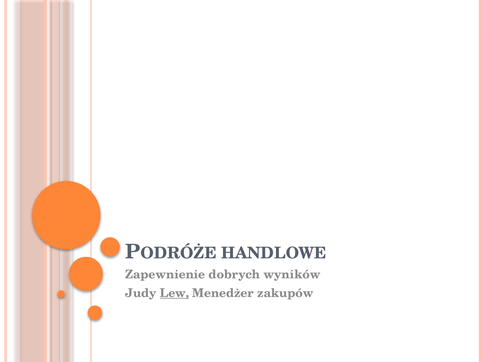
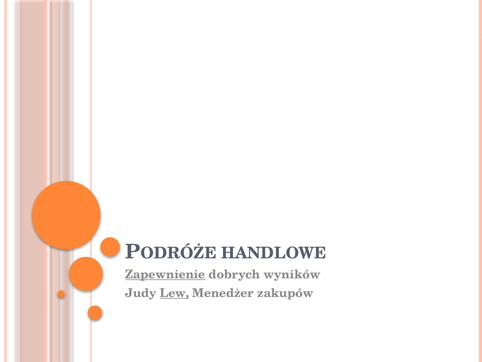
Zapewnienie underline: none -> present (165, 274)
